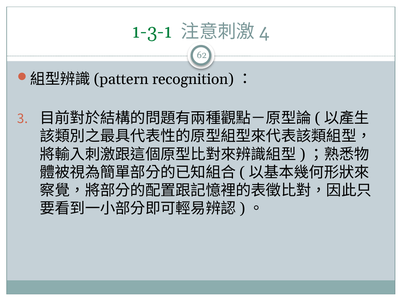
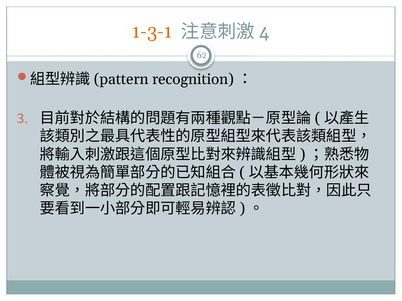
1-3-1 colour: green -> orange (152, 32)
